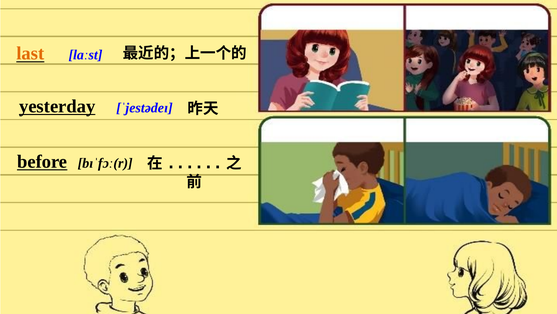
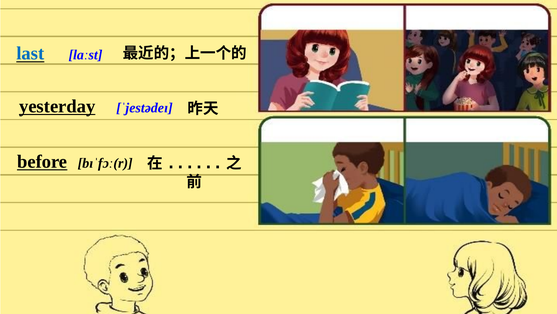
last colour: orange -> blue (30, 53)
